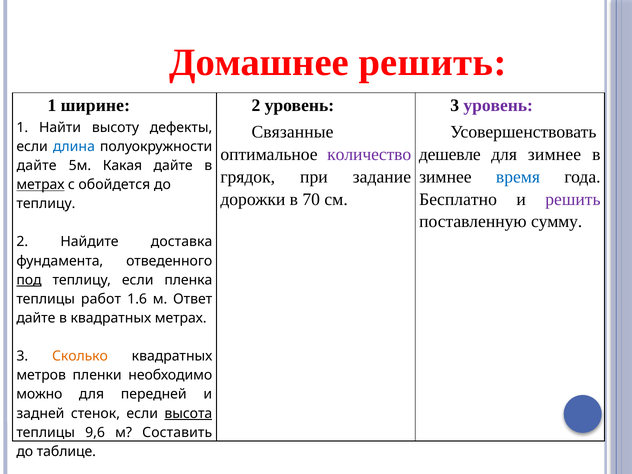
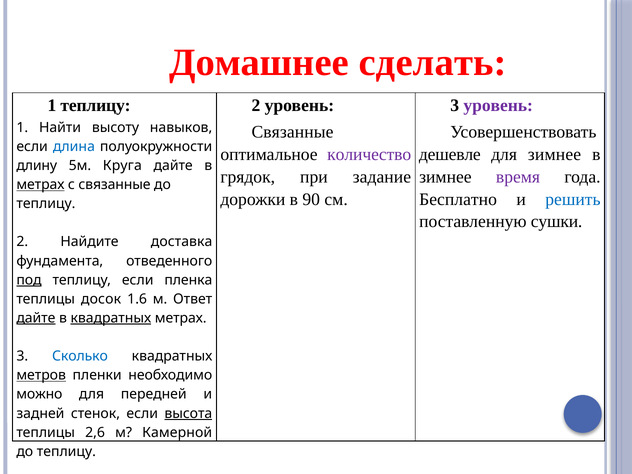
Домашнее решить: решить -> сделать (433, 62)
1 ширине: ширине -> теплицу (95, 105)
дефекты: дефекты -> навыков (181, 127)
дайте: дайте -> длину (37, 166)
Какая: Какая -> Круга (122, 166)
время colour: blue -> purple (518, 177)
с обойдется: обойдется -> связанные (114, 185)
70: 70 -> 90 (311, 199)
решить colour: purple -> blue (573, 199)
сумму: сумму -> сушки (557, 222)
работ: работ -> досок (101, 299)
дайте underline: none -> present (36, 318)
квадратных underline: none -> present (111, 318)
Сколько colour: orange -> blue (80, 356)
метров underline: none -> present (41, 375)
9,6: 9,6 -> 2,6 (95, 432)
Составить: Составить -> Камерной (177, 432)
таблице: таблице -> теплицу (66, 452)
